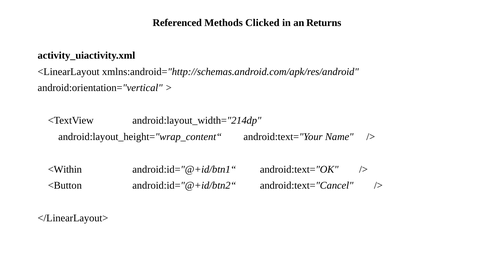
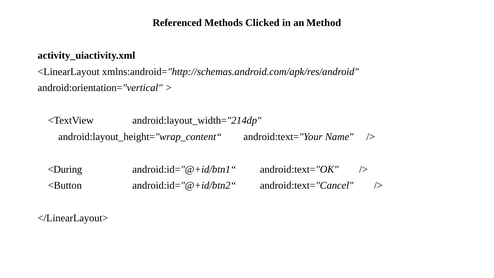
Returns: Returns -> Method (324, 23)
<Within: <Within -> <During (65, 169)
